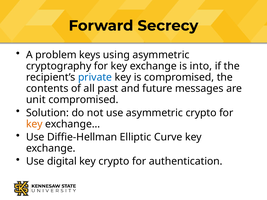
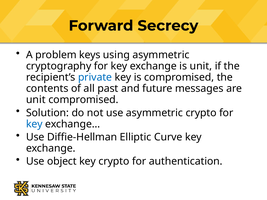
is into: into -> unit (201, 66)
key colour: orange -> blue (34, 124)
digital: digital -> object (62, 162)
